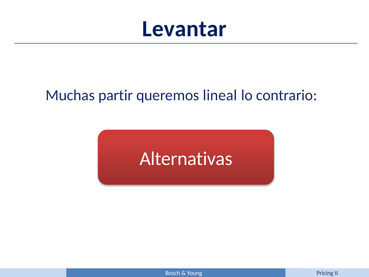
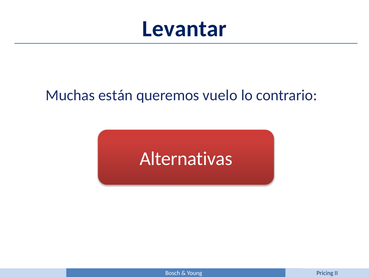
partir: partir -> están (116, 95)
lineal: lineal -> vuelo (220, 95)
